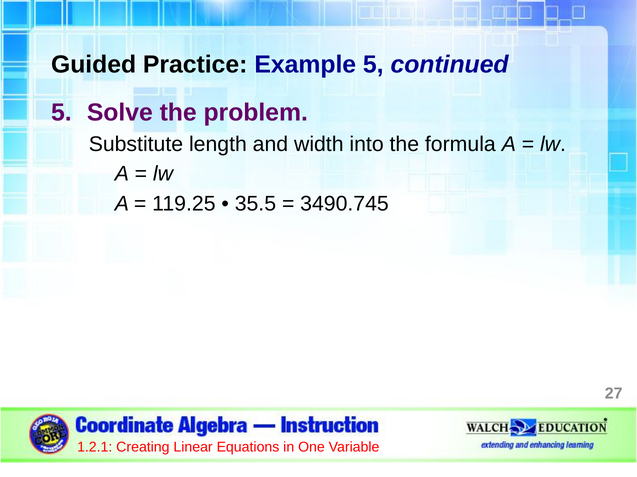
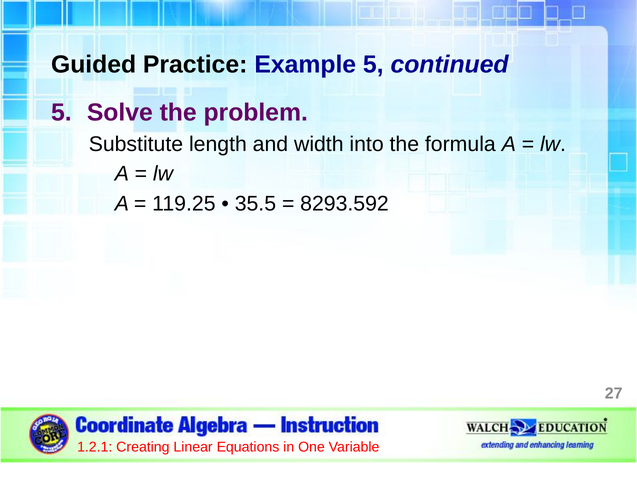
3490.745: 3490.745 -> 8293.592 (345, 204)
